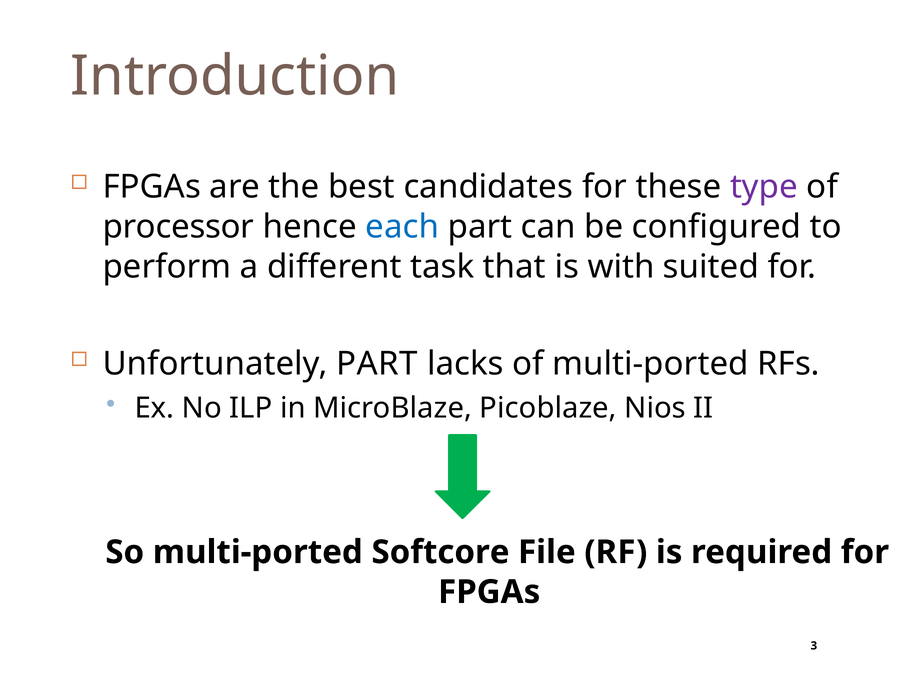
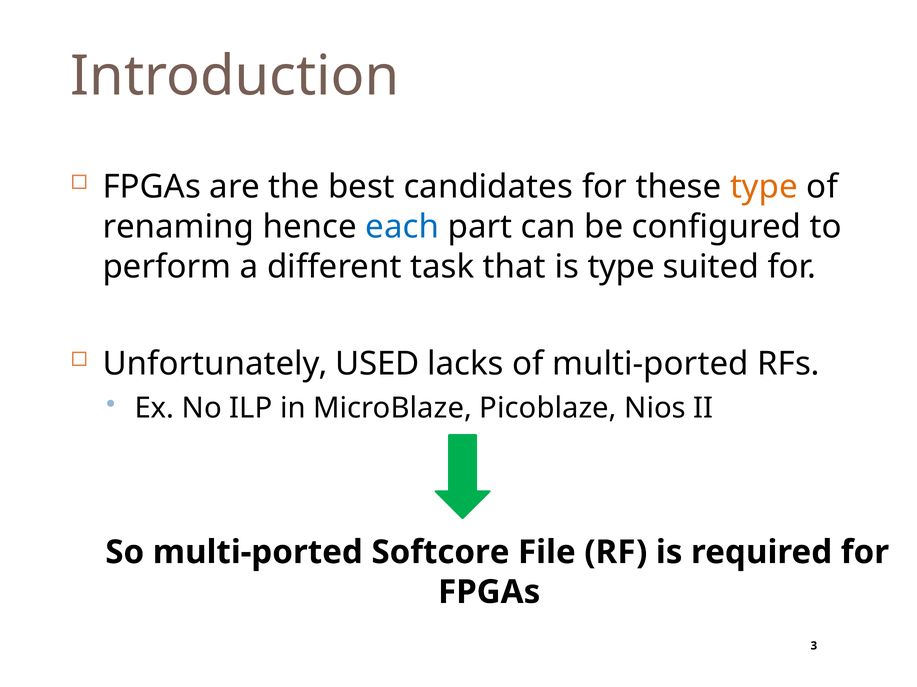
type colour: purple -> orange (764, 187)
processor: processor -> renaming (178, 227)
is with: with -> type (621, 267)
Unfortunately PART: PART -> USED (377, 364)
